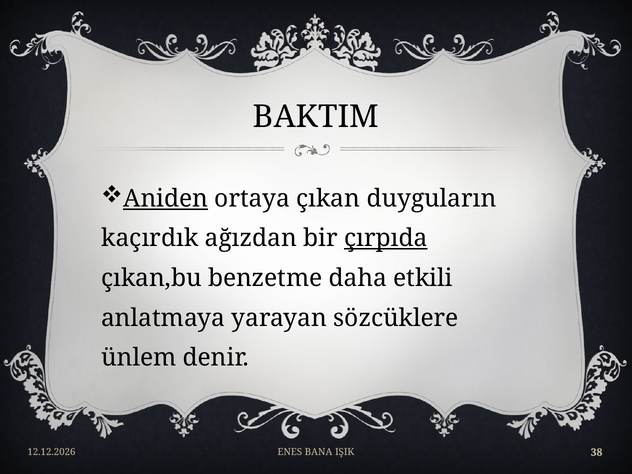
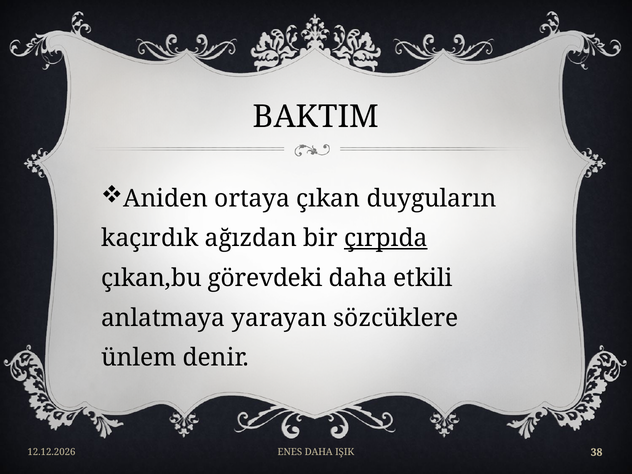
Aniden underline: present -> none (166, 198)
benzetme: benzetme -> görevdeki (265, 278)
ENES BANA: BANA -> DAHA (319, 452)
